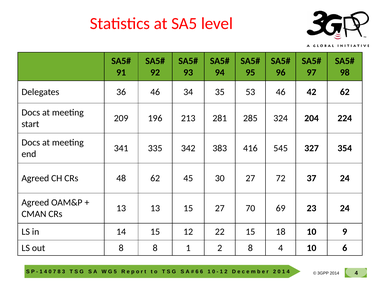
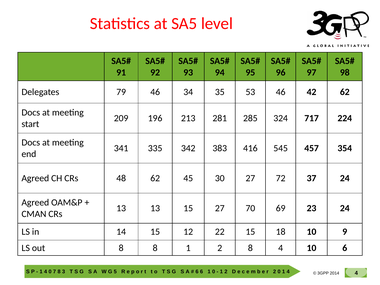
36: 36 -> 79 (121, 92)
204: 204 -> 717 (312, 118)
327: 327 -> 457 (312, 148)
